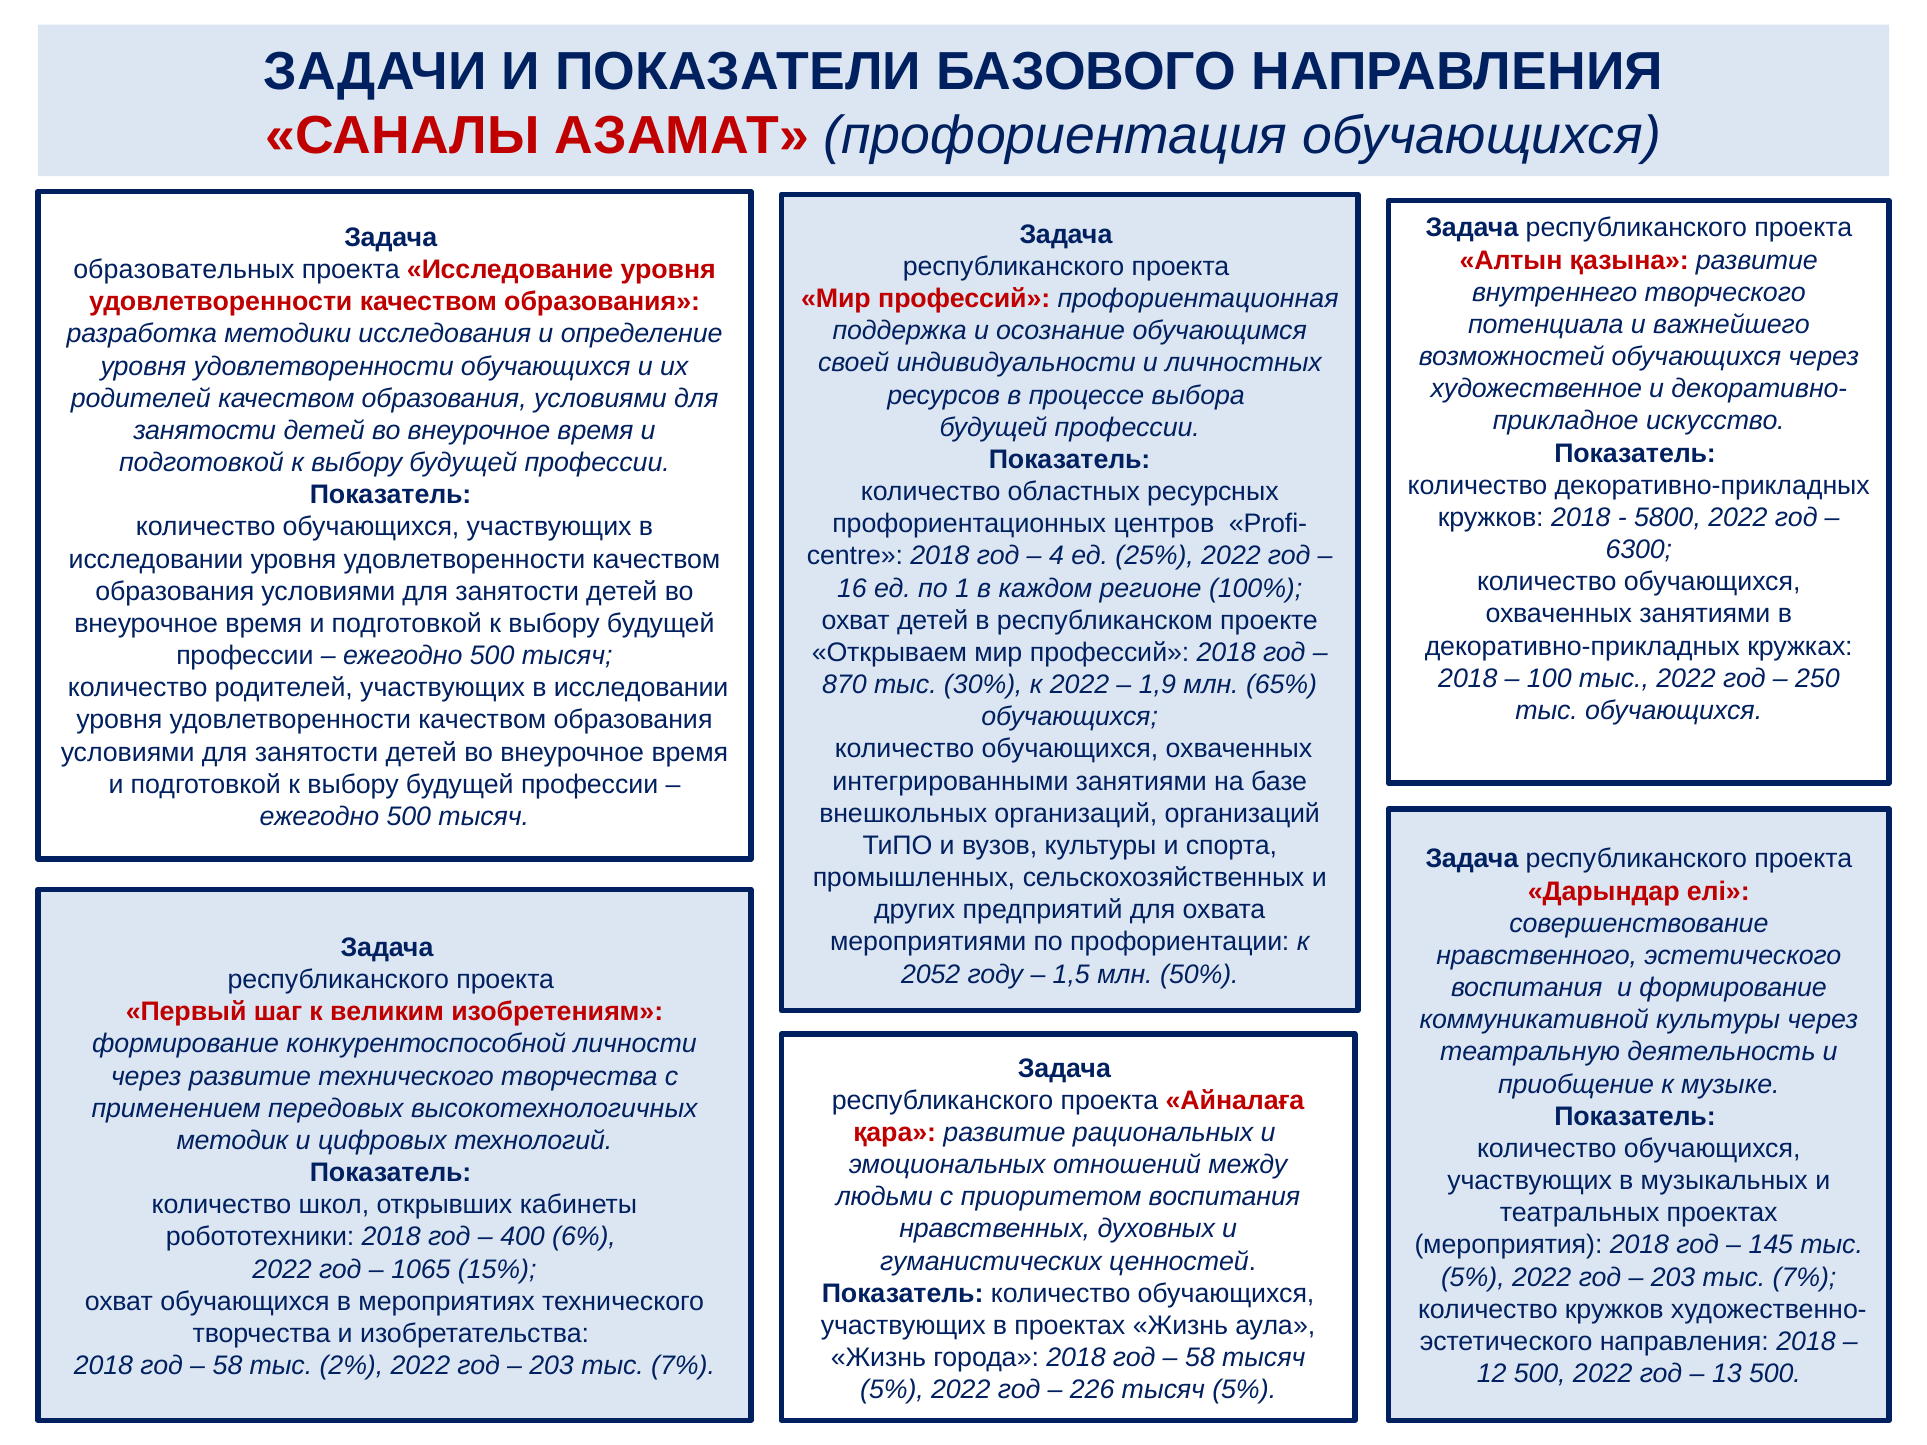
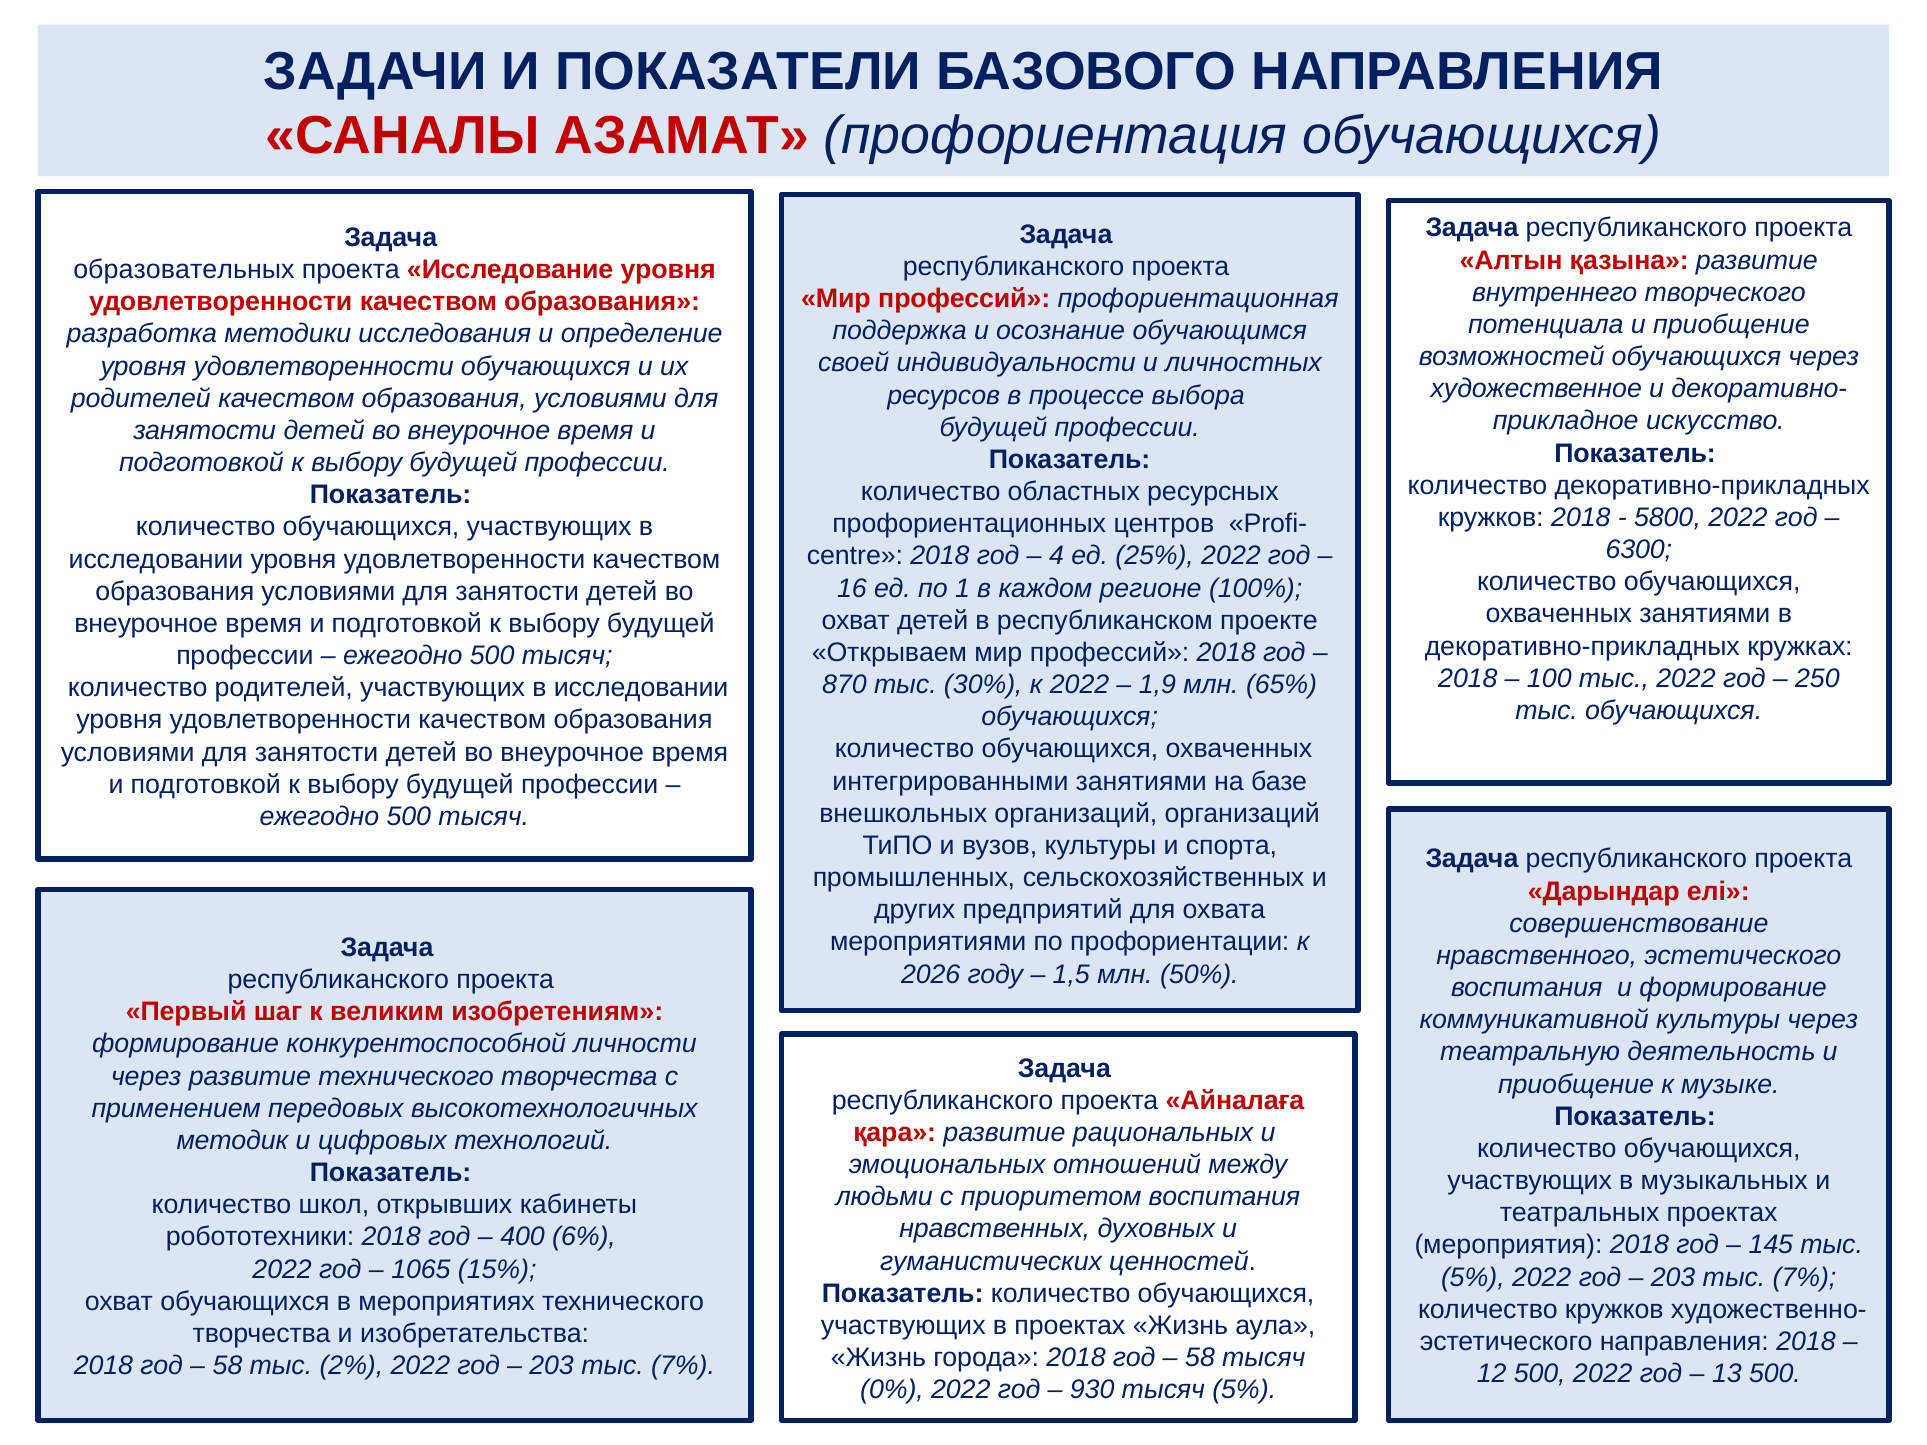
потенциала и важнейшего: важнейшего -> приобщение (1731, 325)
2052: 2052 -> 2026 (931, 974)
5%: 5% -> 0% (892, 1390)
226: 226 -> 930 (1092, 1390)
